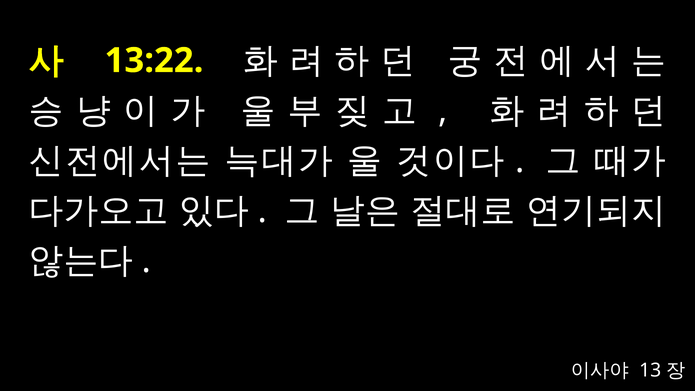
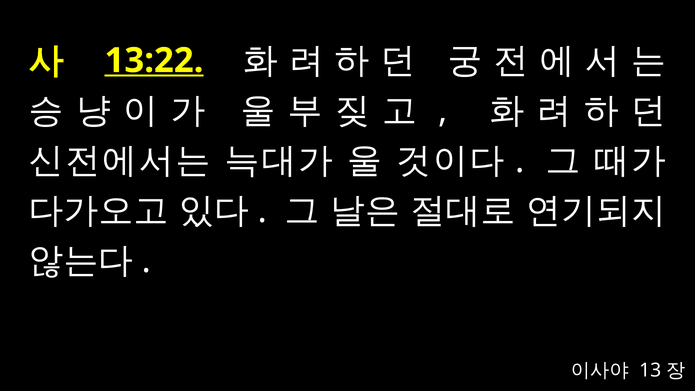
13:22 underline: none -> present (154, 61)
